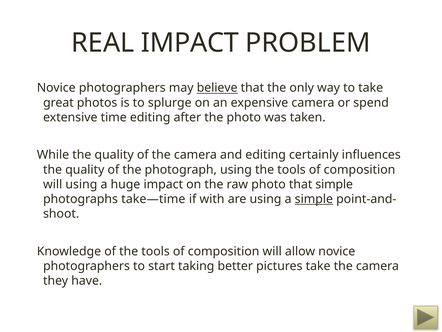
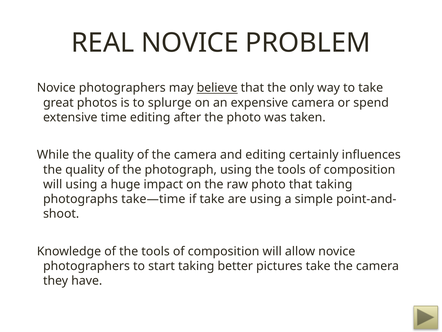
REAL IMPACT: IMPACT -> NOVICE (190, 43)
that simple: simple -> taking (334, 184)
if with: with -> take (212, 199)
simple underline: present -> none (314, 199)
